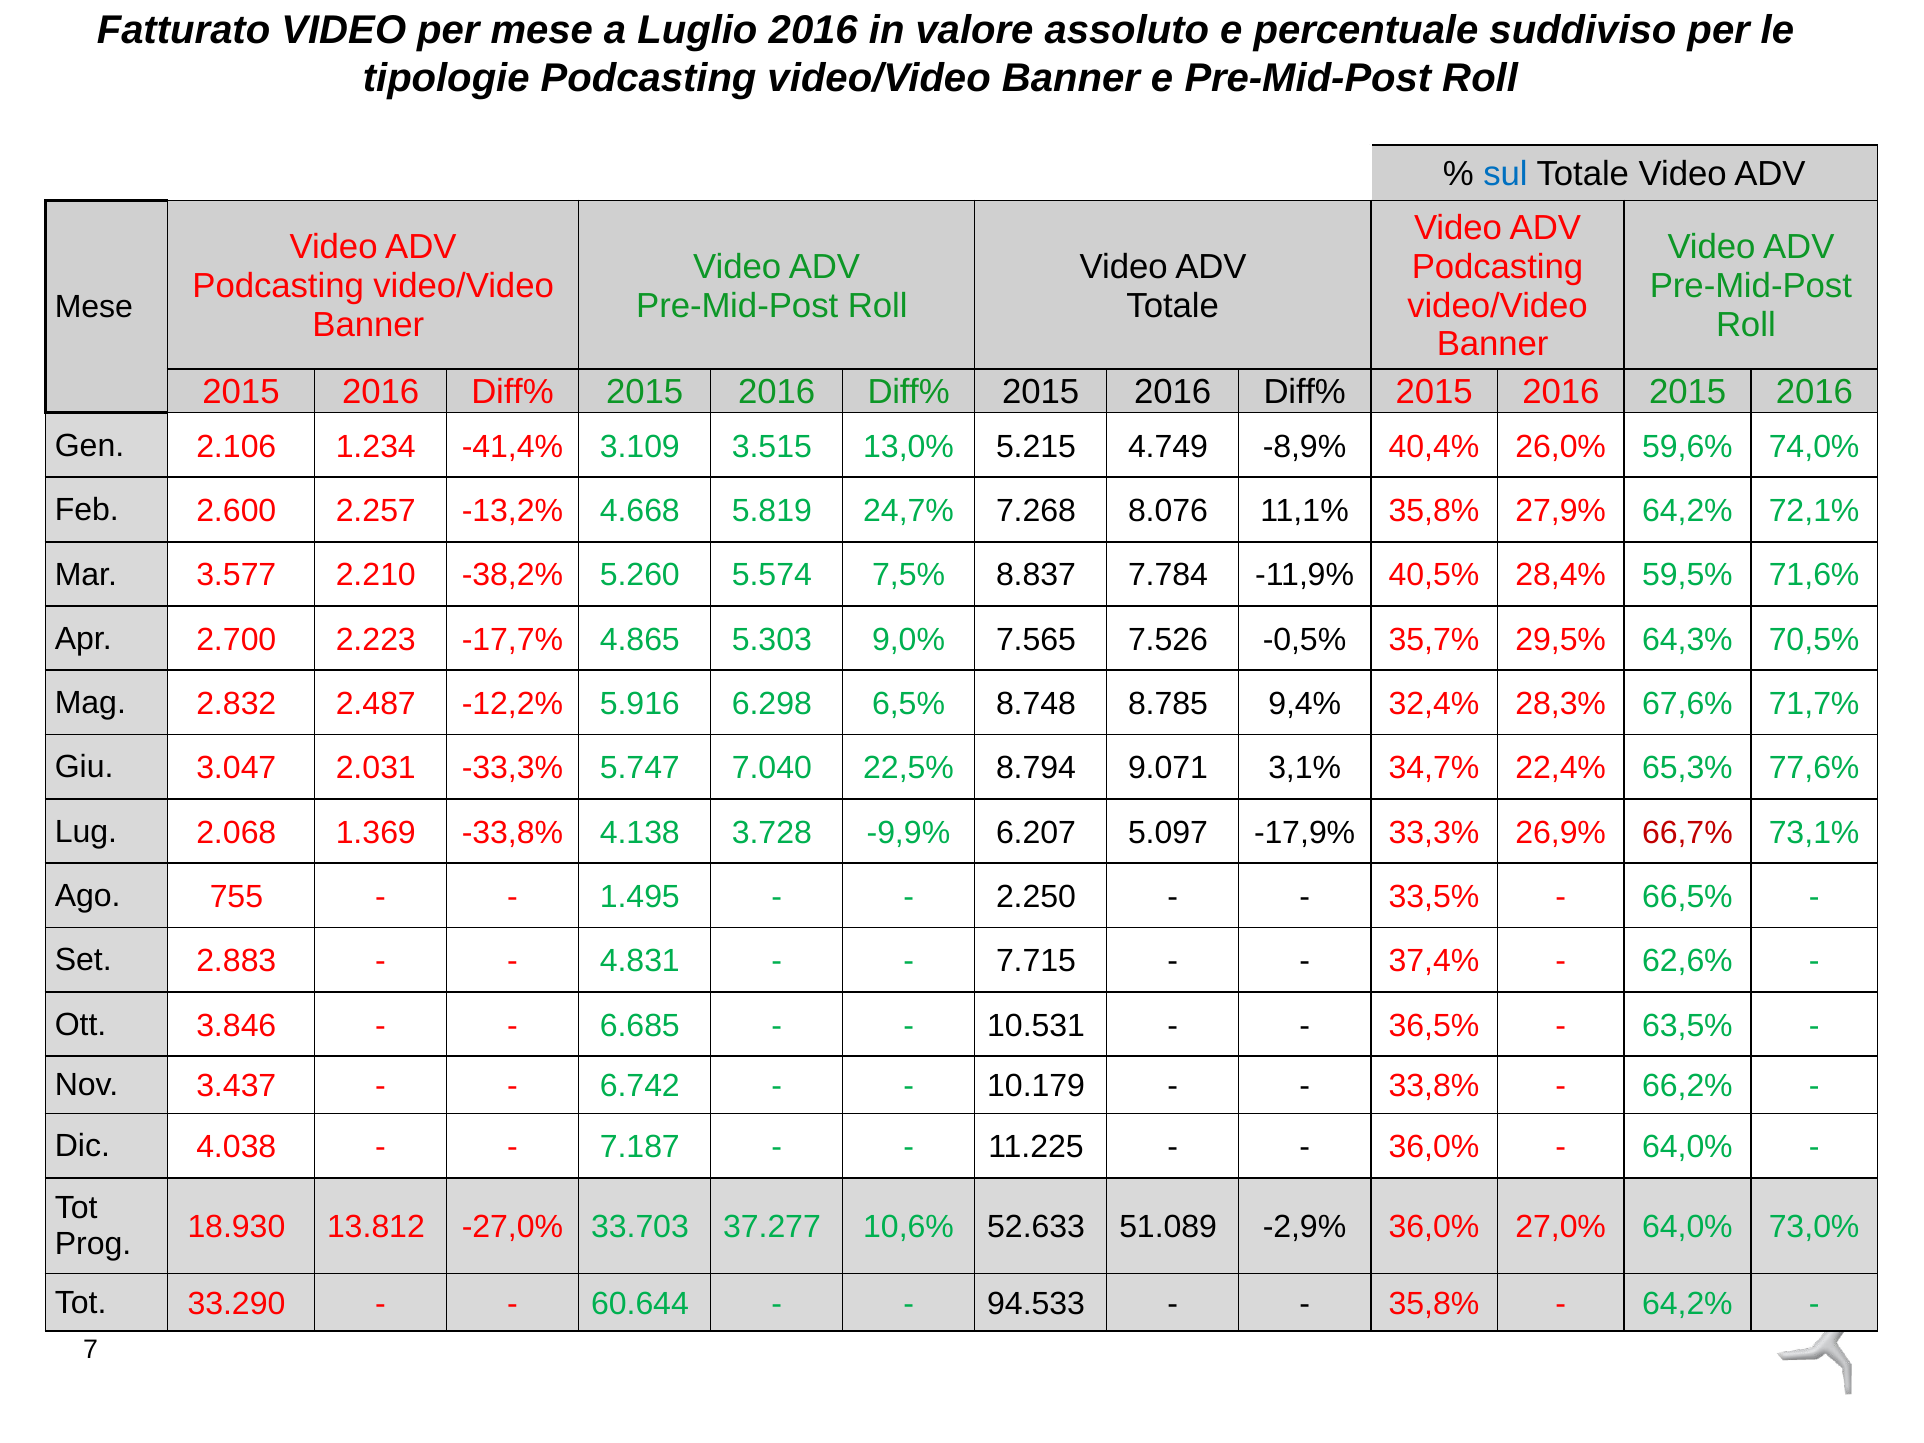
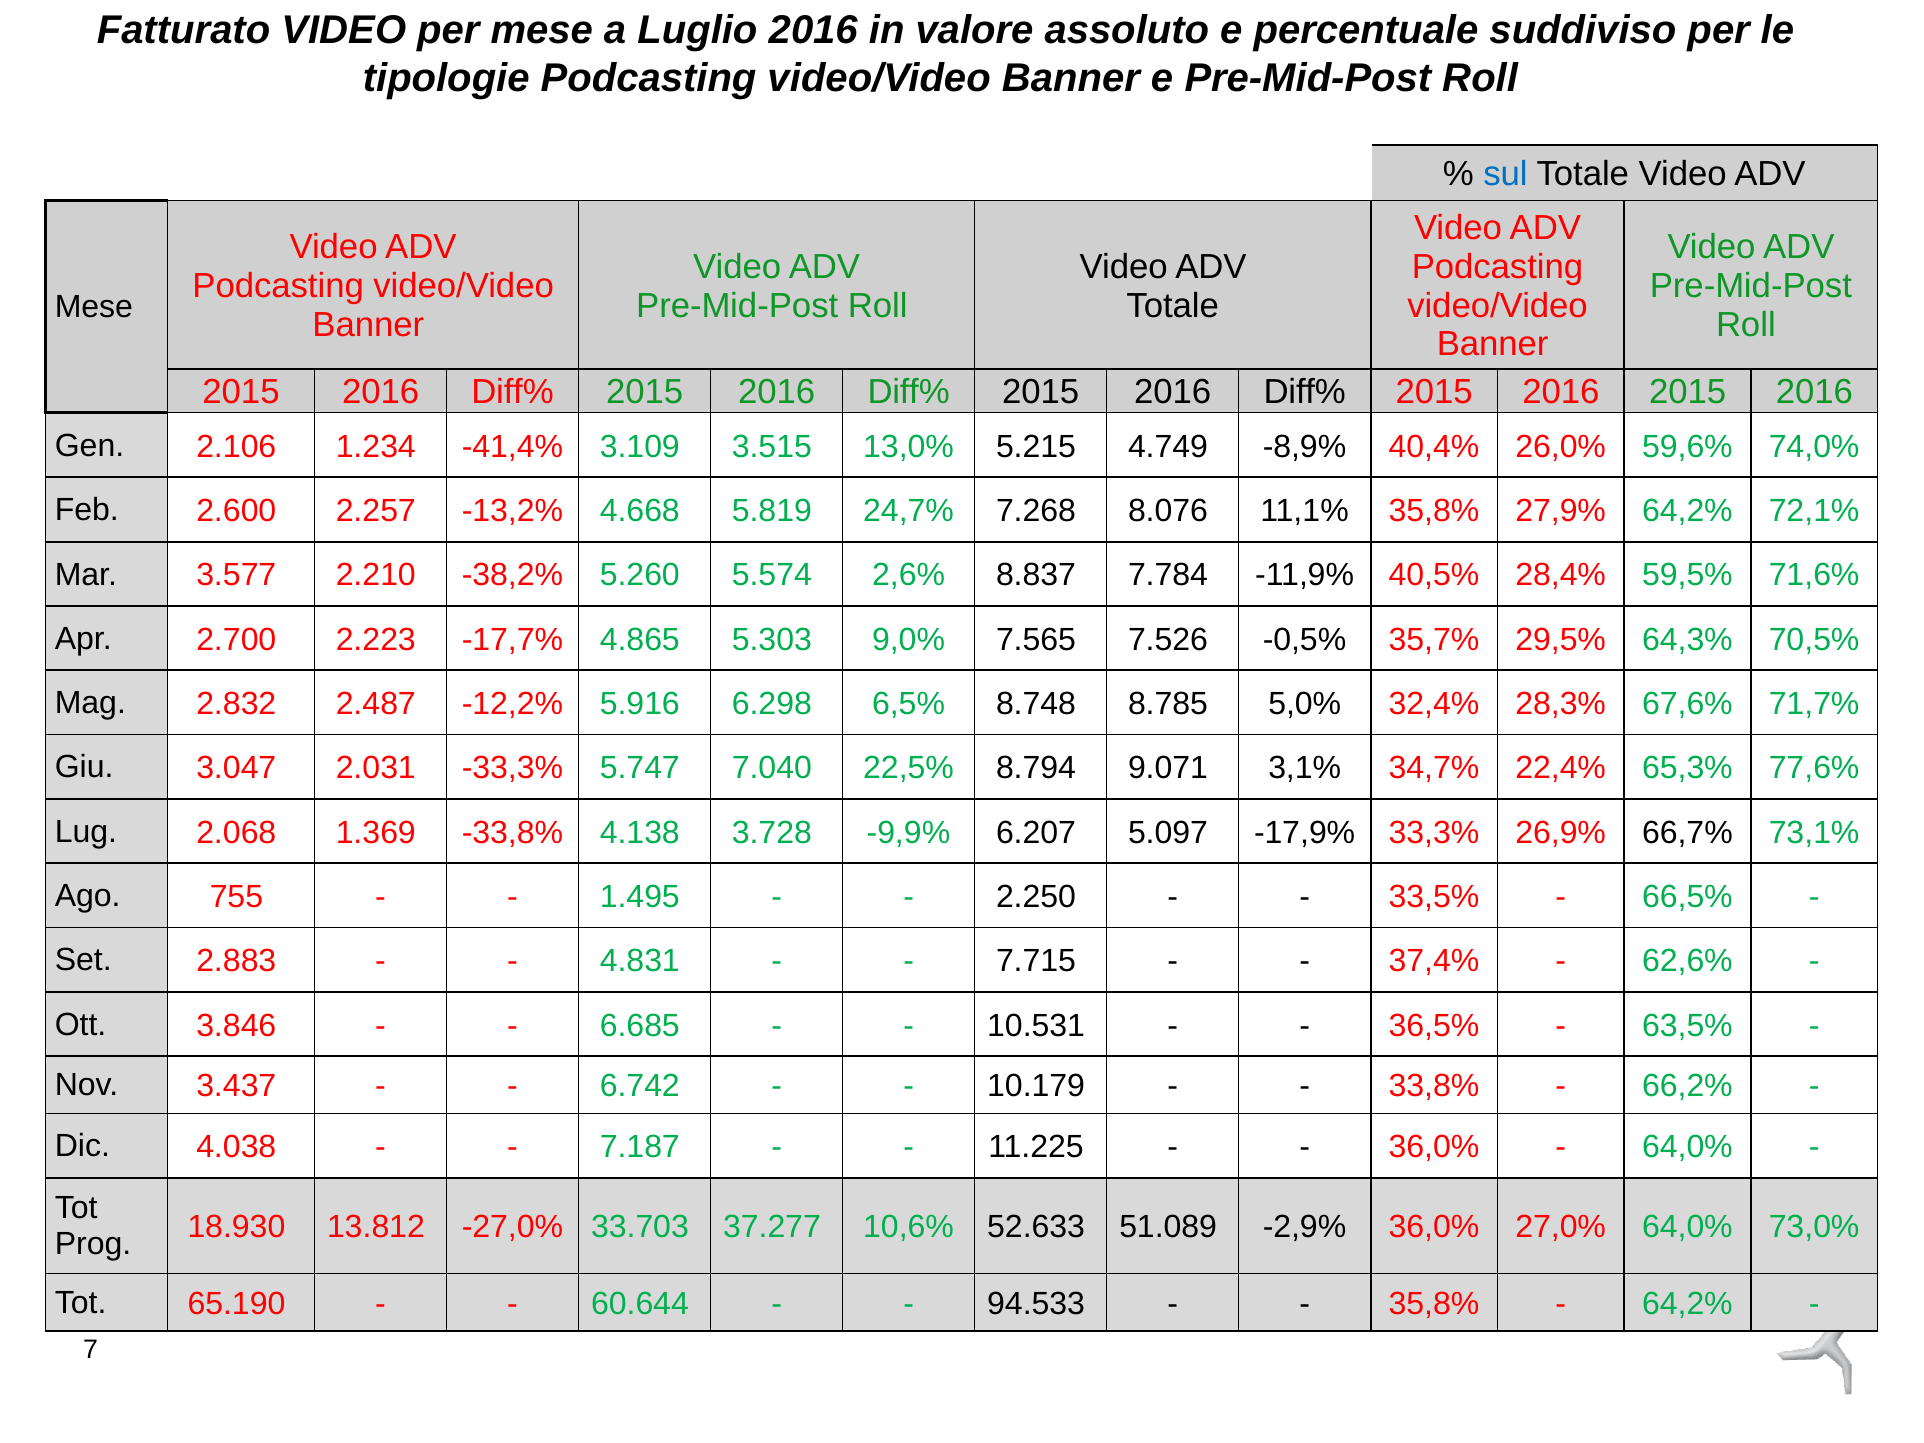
7,5%: 7,5% -> 2,6% (909, 575)
9,4%: 9,4% -> 5,0% (1305, 704)
66,7% colour: red -> black (1687, 833)
33.290: 33.290 -> 65.190 (236, 1304)
